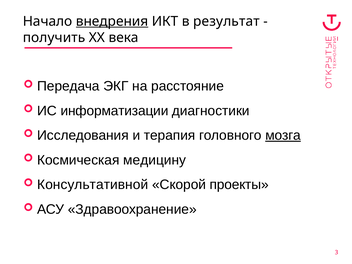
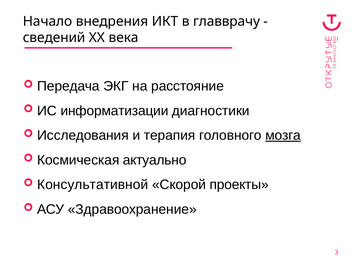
внедрения underline: present -> none (112, 21)
результат: результат -> главврачу (227, 21)
получить: получить -> сведений (54, 38)
медицину: медицину -> актуально (155, 160)
